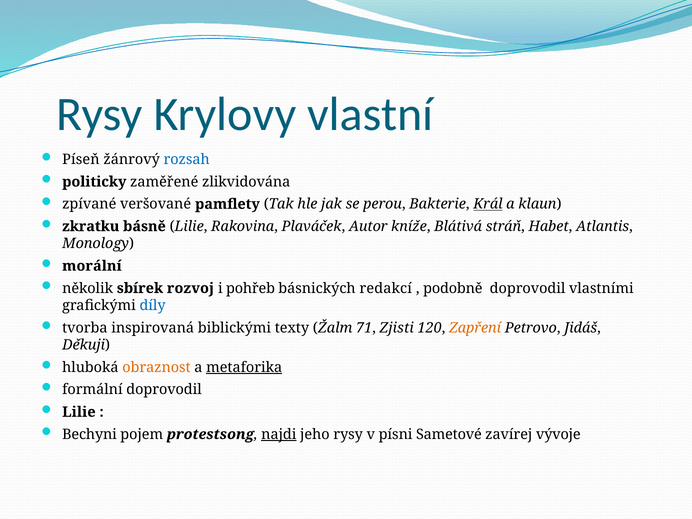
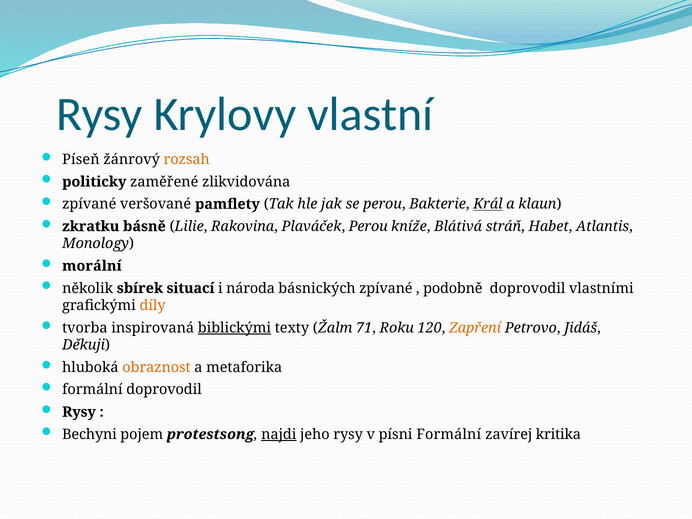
rozsah colour: blue -> orange (187, 160)
Plaváček Autor: Autor -> Perou (368, 226)
rozvoj: rozvoj -> situací (191, 288)
pohřeb: pohřeb -> národa (251, 288)
básnických redakcí: redakcí -> zpívané (386, 288)
díly colour: blue -> orange (153, 306)
biblickými underline: none -> present (234, 328)
Zjisti: Zjisti -> Roku (397, 328)
metaforika underline: present -> none (244, 367)
Lilie: Lilie -> Rysy (79, 412)
písni Sametové: Sametové -> Formální (449, 434)
vývoje: vývoje -> kritika (558, 434)
